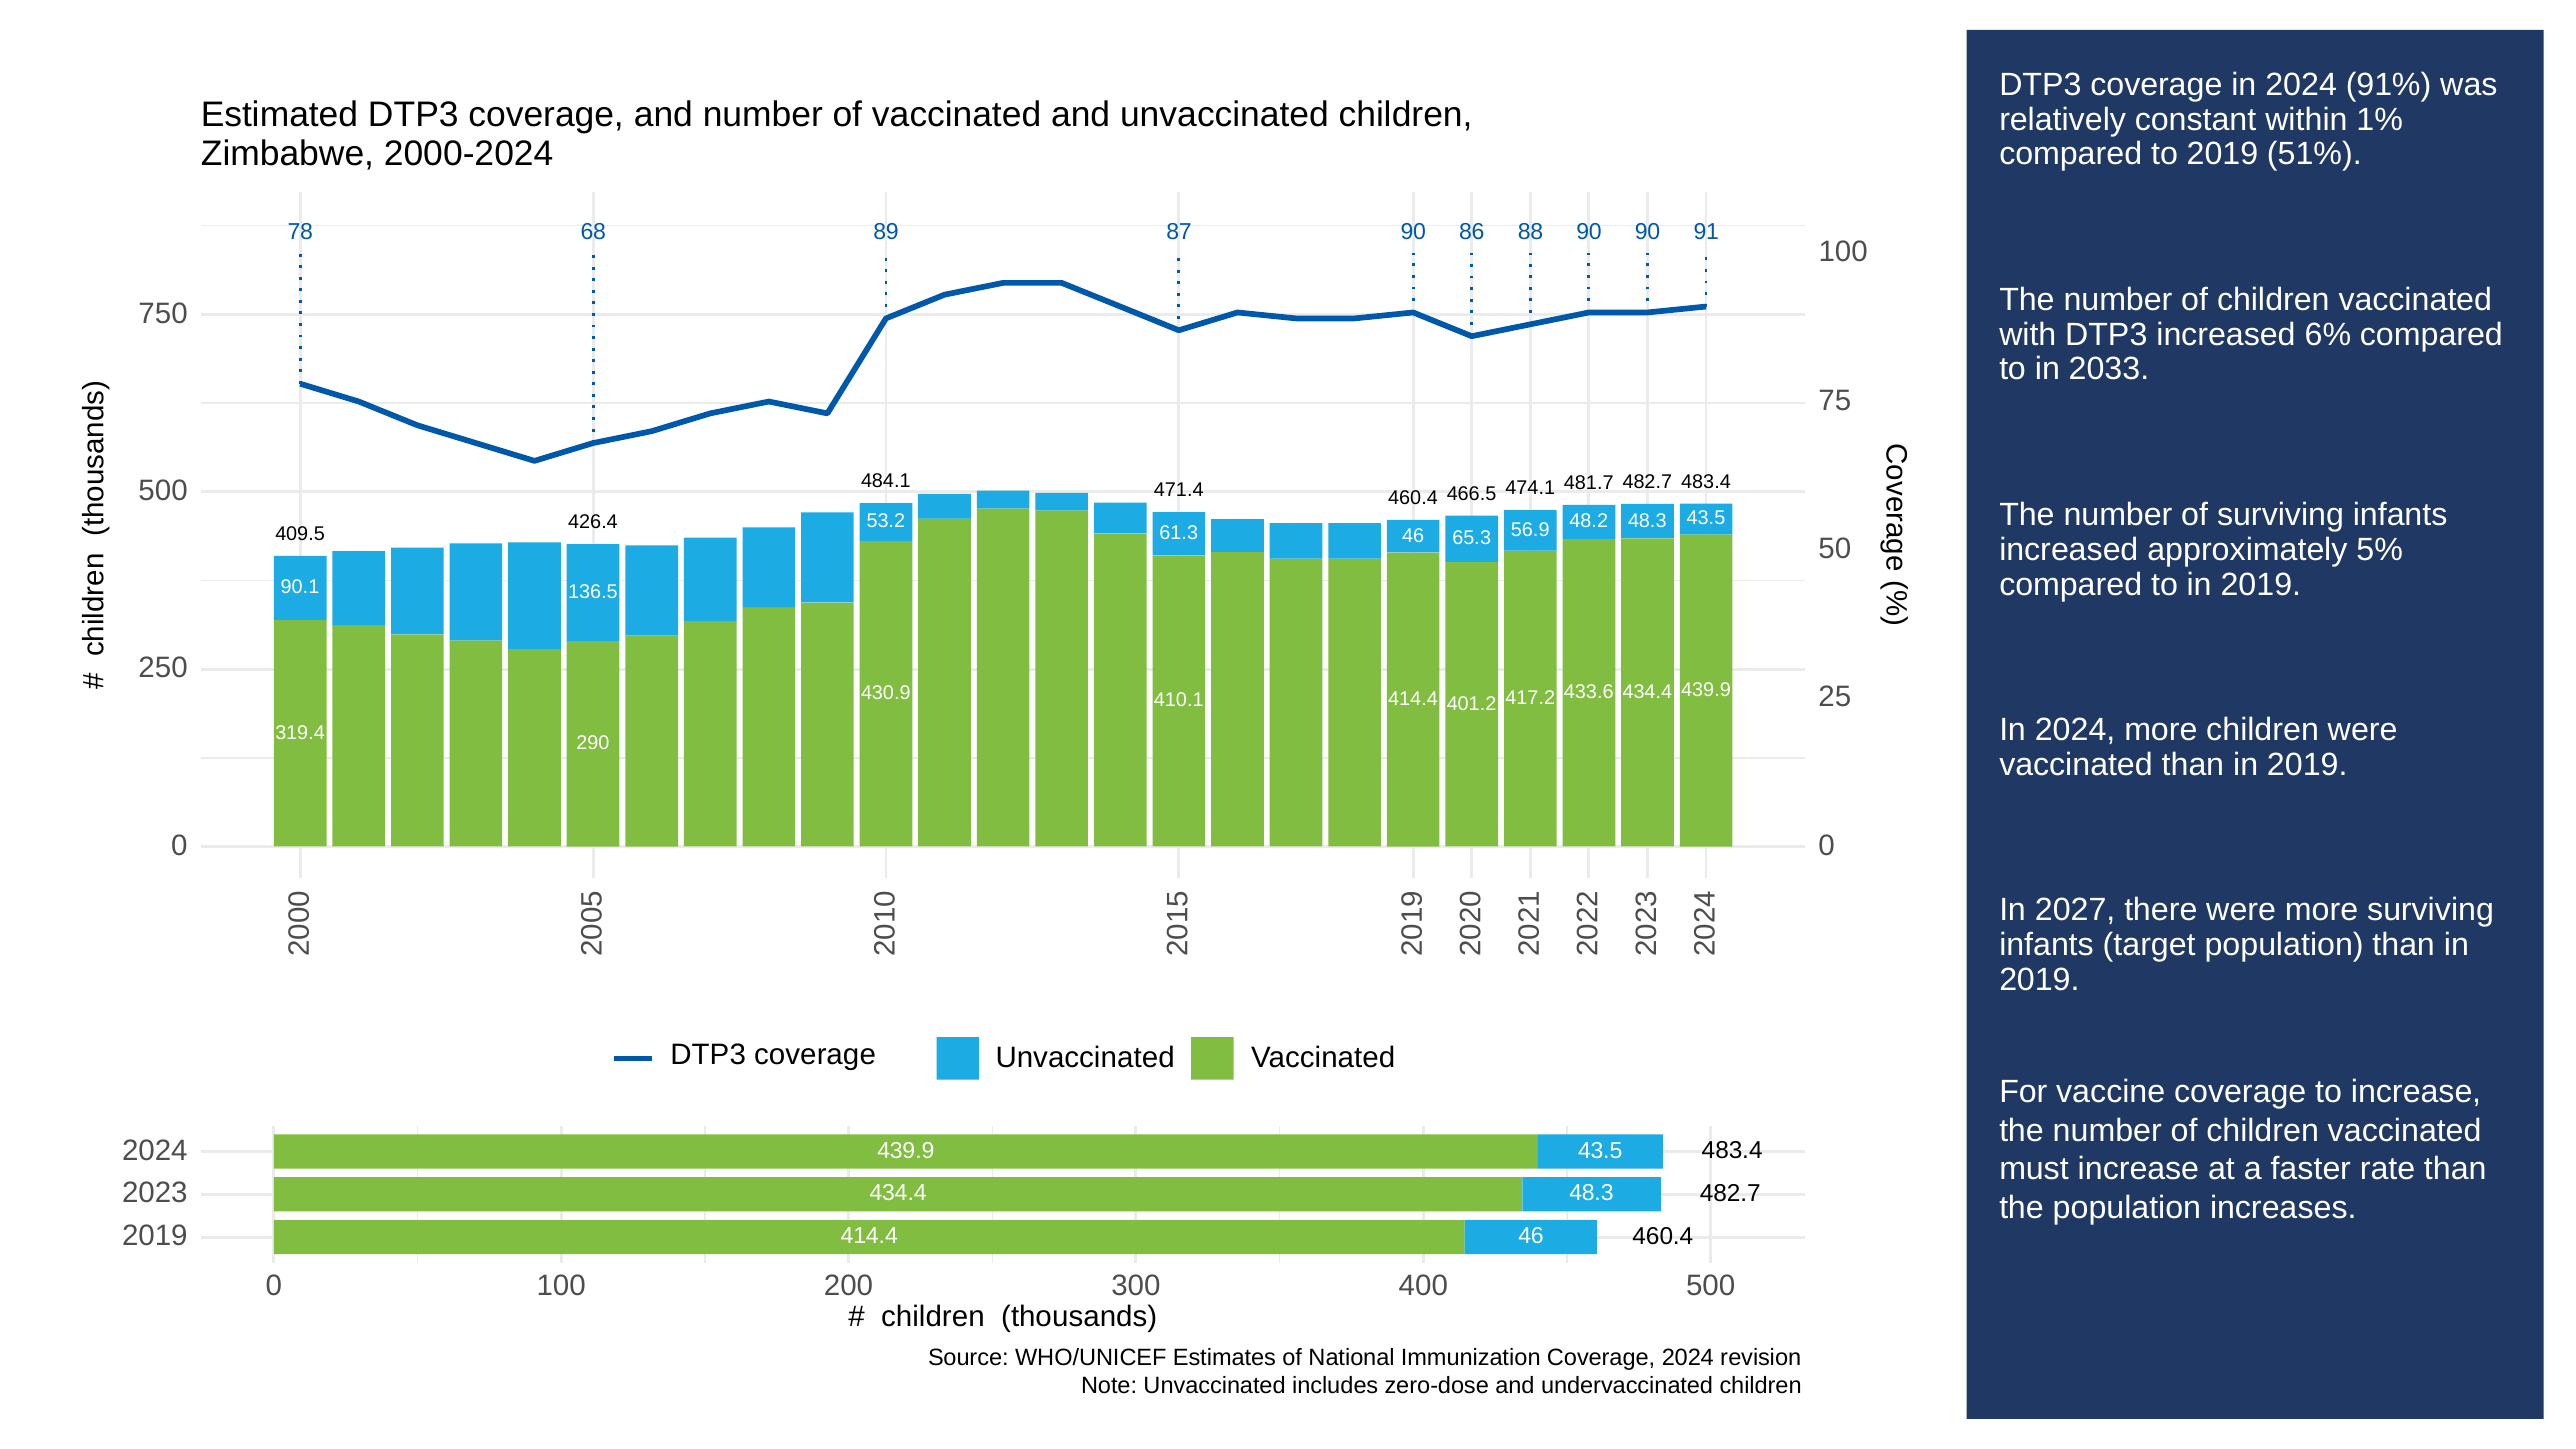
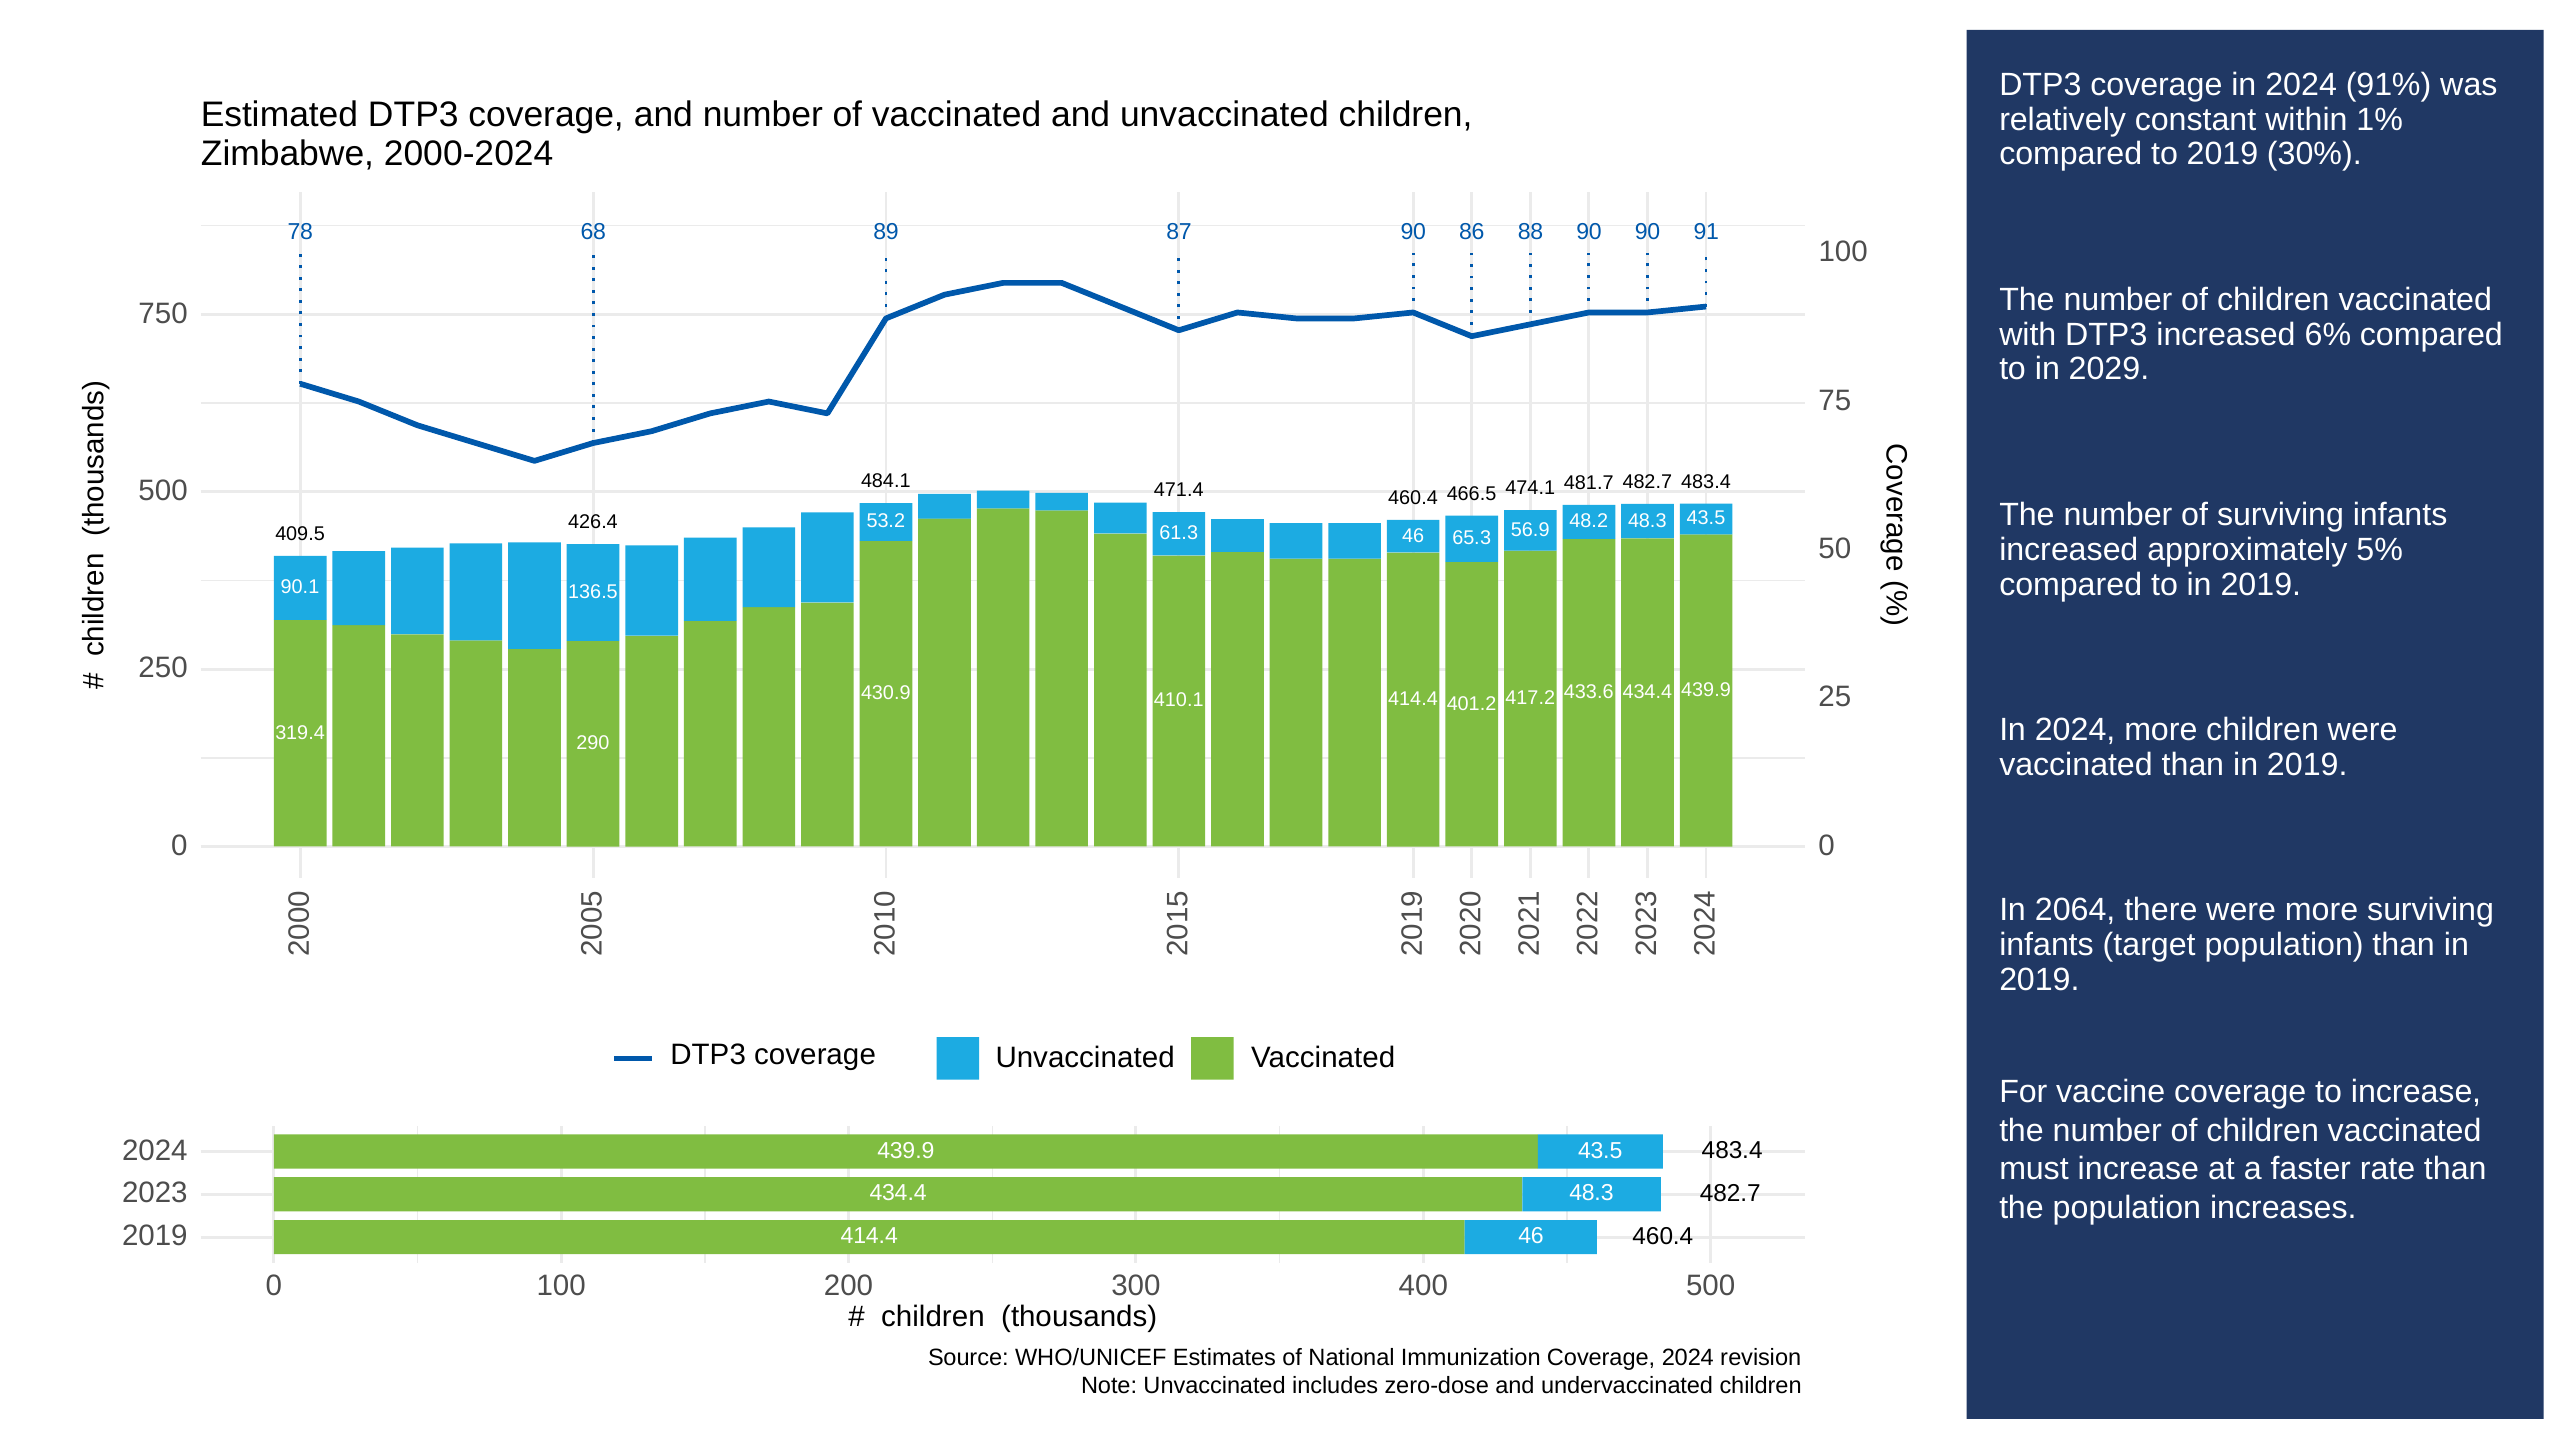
51%: 51% -> 30% (2314, 154)
2033: 2033 -> 2029 (2109, 369)
2027: 2027 -> 2064 (2075, 910)
